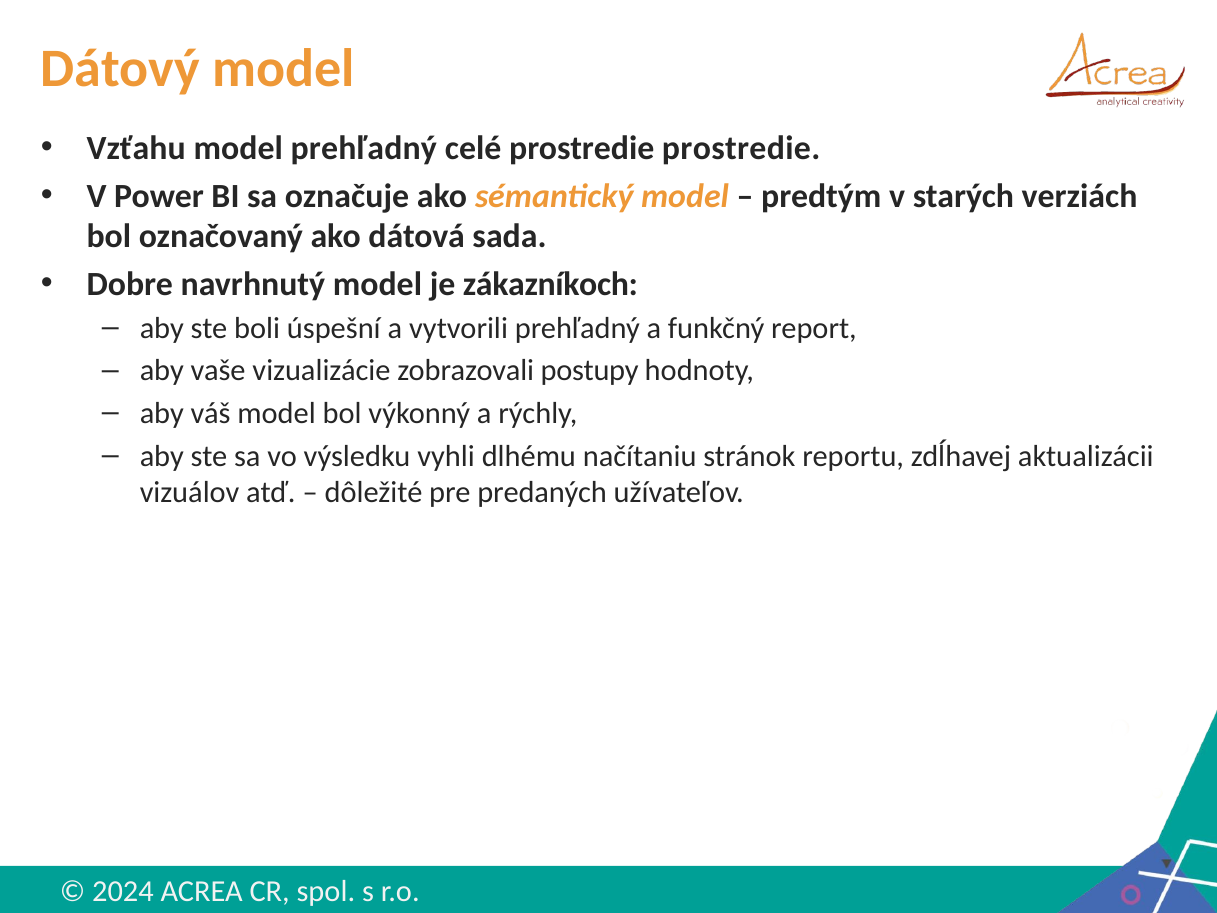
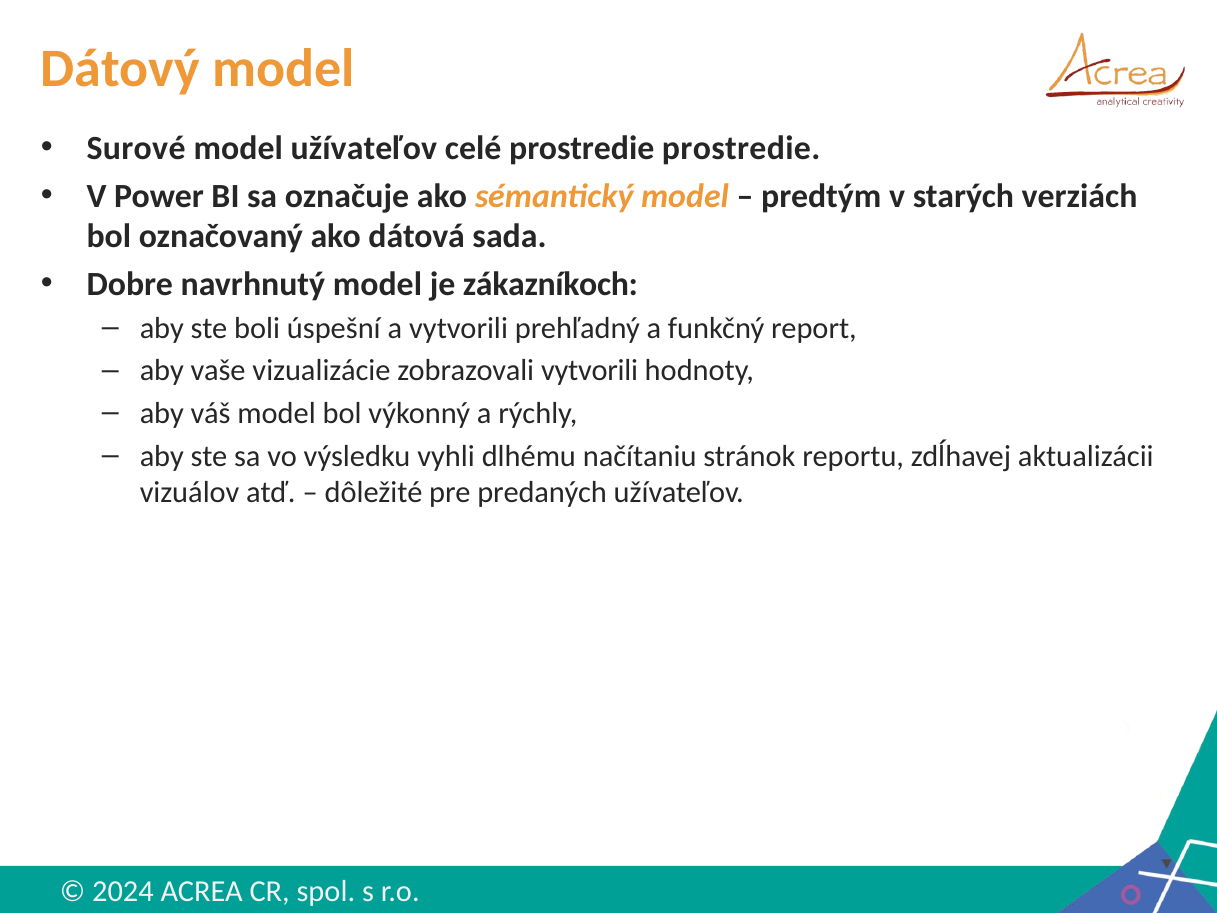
Vzťahu: Vzťahu -> Surové (136, 149)
model prehľadný: prehľadný -> užívateľov (364, 149)
zobrazovali postupy: postupy -> vytvorili (590, 371)
